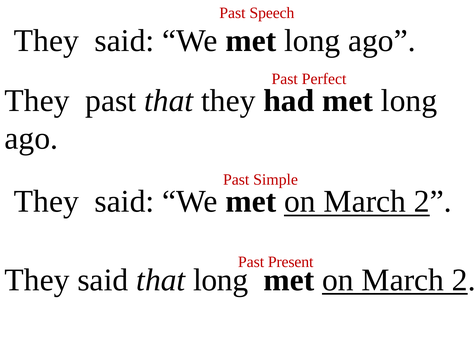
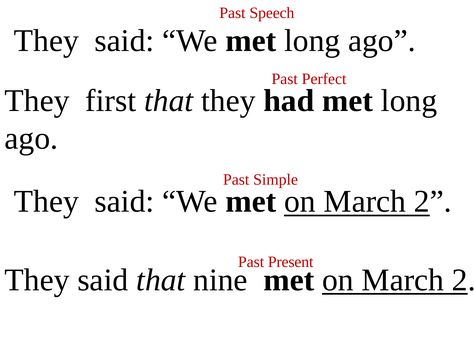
They past: past -> first (111, 100)
that long: long -> nine (220, 280)
